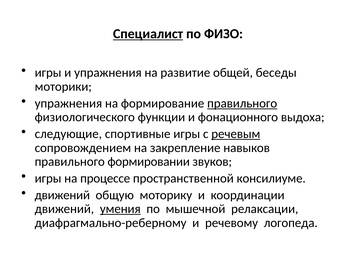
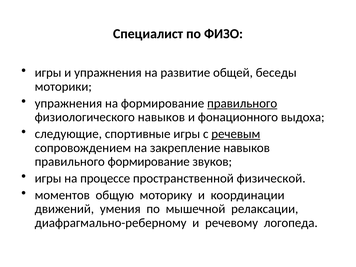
Специалист underline: present -> none (148, 34)
физиологического функции: функции -> навыков (161, 117)
правильного формировании: формировании -> формирование (149, 162)
консилиуме: консилиуме -> физической (271, 178)
движений: движений -> моментов (62, 195)
умения underline: present -> none (120, 209)
